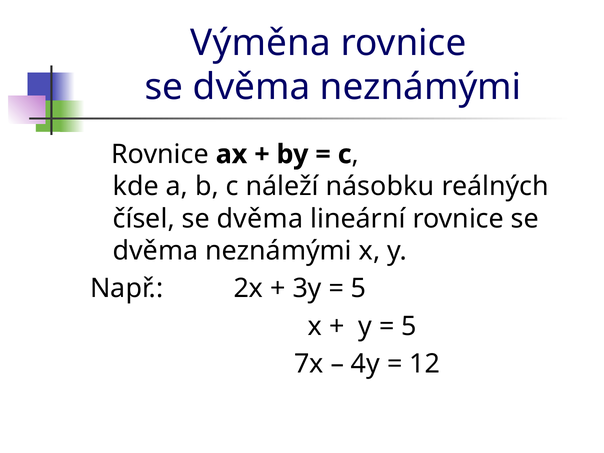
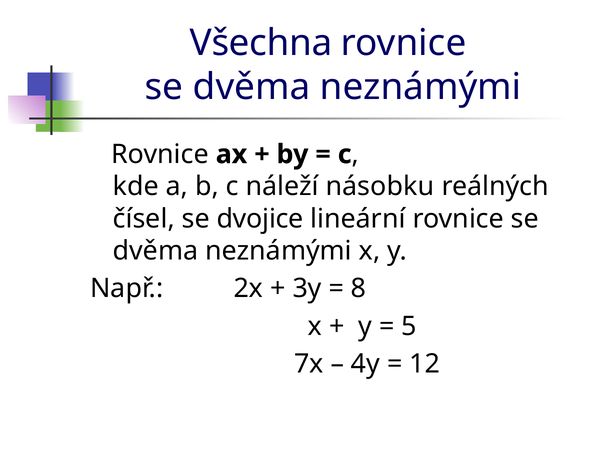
Výměna: Výměna -> Všechna (261, 43)
čísel se dvěma: dvěma -> dvojice (260, 219)
5: 5 -> 8 (359, 289)
